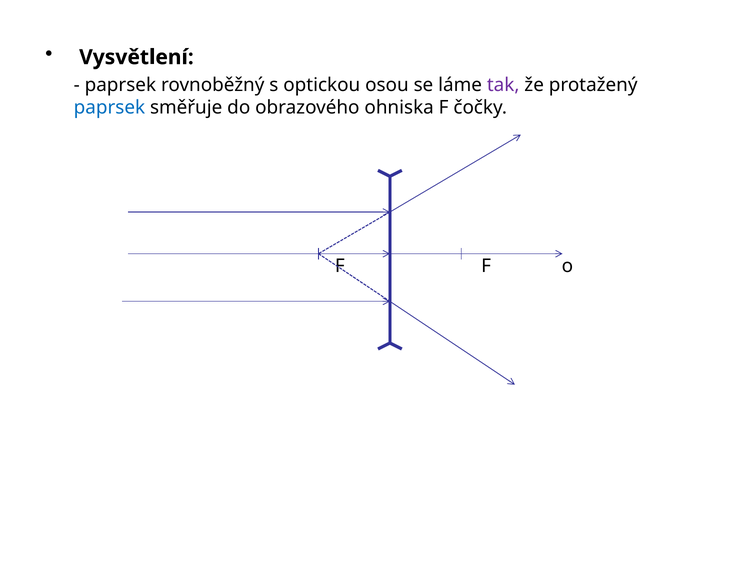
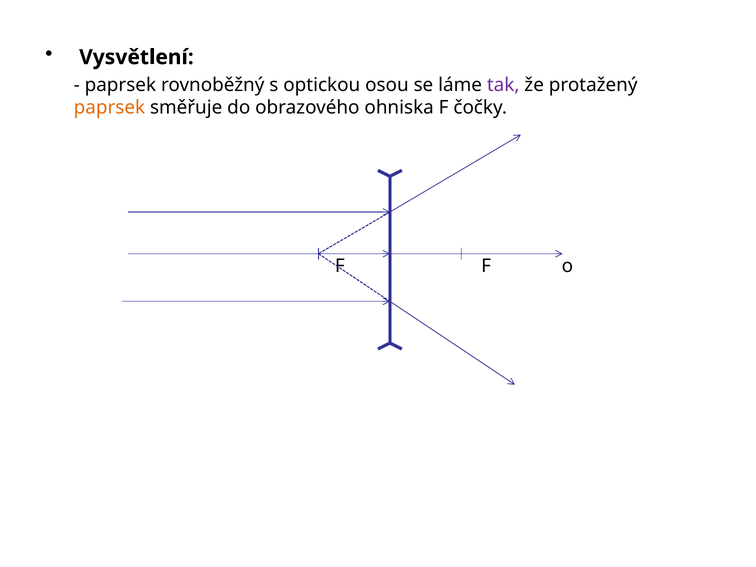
paprsek colour: blue -> orange (109, 107)
